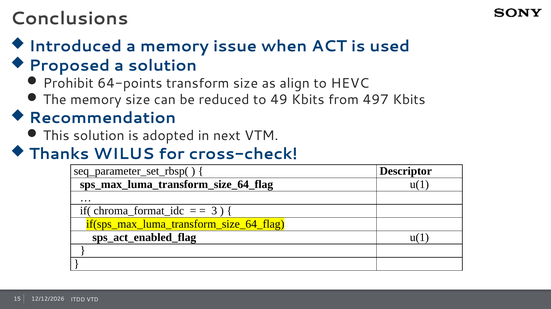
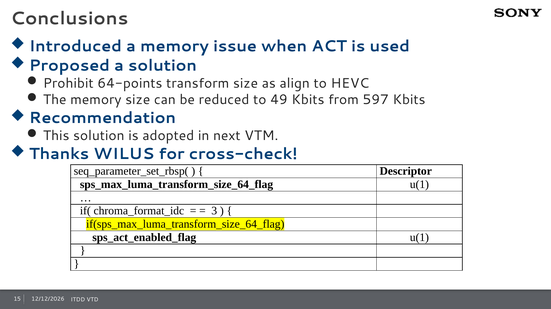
497: 497 -> 597 (376, 100)
